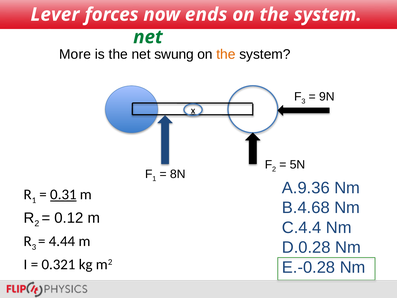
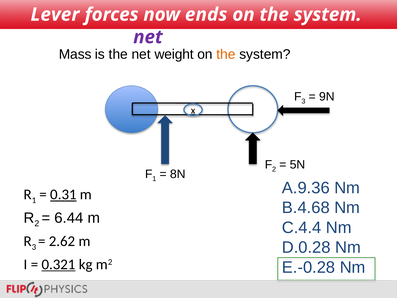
net colour: green -> purple (148, 37)
More: More -> Mass (75, 54)
swung: swung -> weight (174, 54)
0.12: 0.12 -> 6.44 (69, 218)
4.44: 4.44 -> 2.62 (62, 241)
0.321 underline: none -> present (59, 264)
